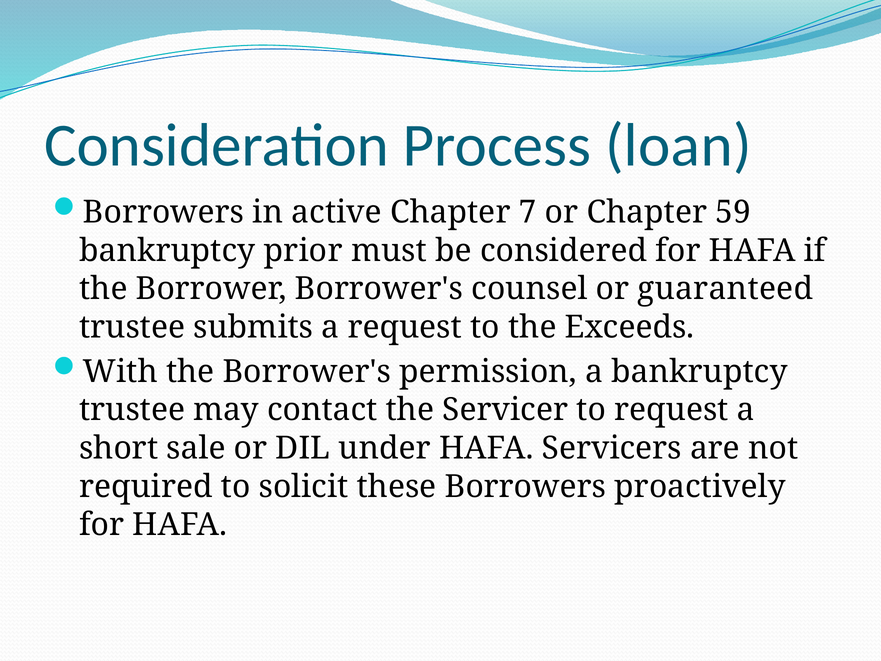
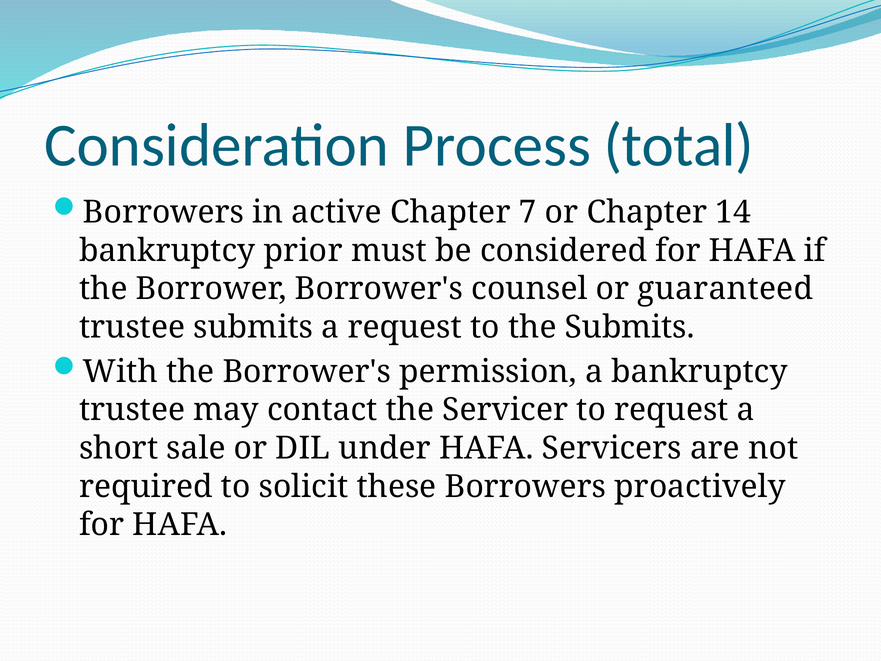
loan: loan -> total (679, 145)
59: 59 -> 14 (733, 212)
the Exceeds: Exceeds -> Submits (630, 327)
